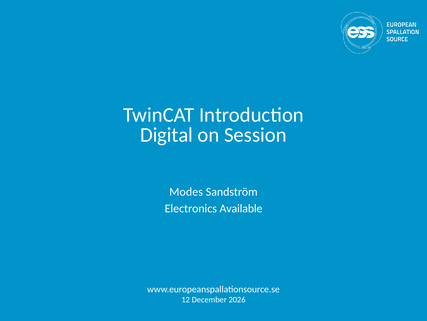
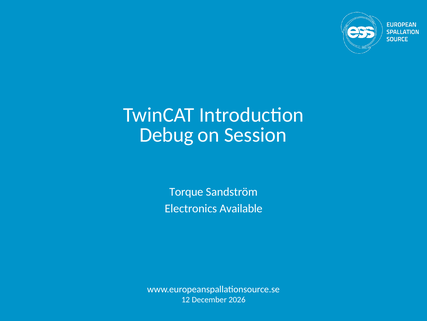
Digital: Digital -> Debug (167, 135)
Modes: Modes -> Torque (186, 192)
